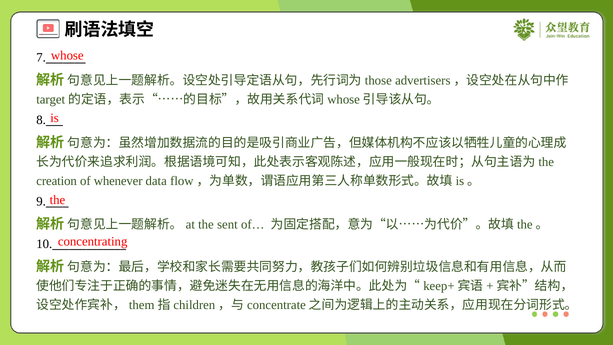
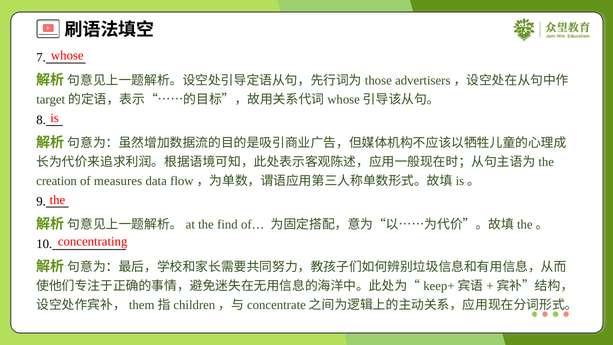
whenever: whenever -> measures (118, 181)
sent: sent -> find (227, 225)
